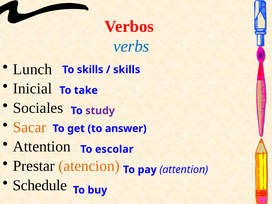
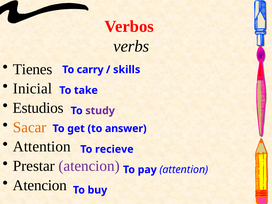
verbs colour: blue -> black (131, 46)
Lunch: Lunch -> Tienes (33, 69)
To skills: skills -> carry (90, 70)
Sociales: Sociales -> Estudios (38, 108)
escolar: escolar -> recieve (114, 149)
atencion colour: orange -> purple (89, 166)
Schedule: Schedule -> Atencion (40, 185)
